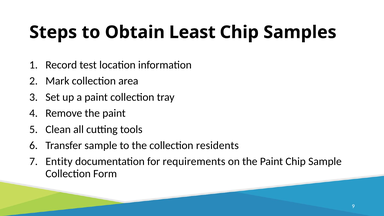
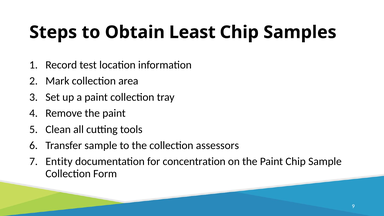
residents: residents -> assessors (217, 145)
requirements: requirements -> concentration (194, 162)
